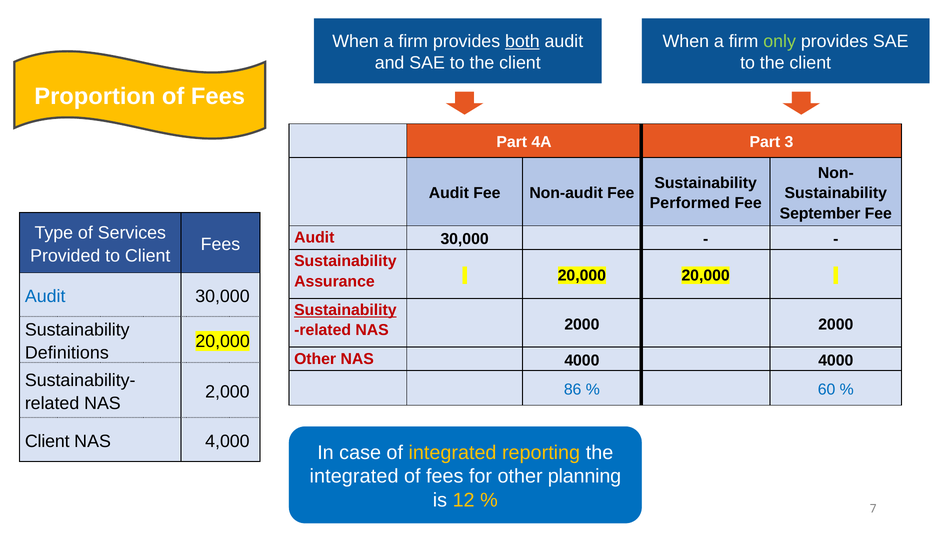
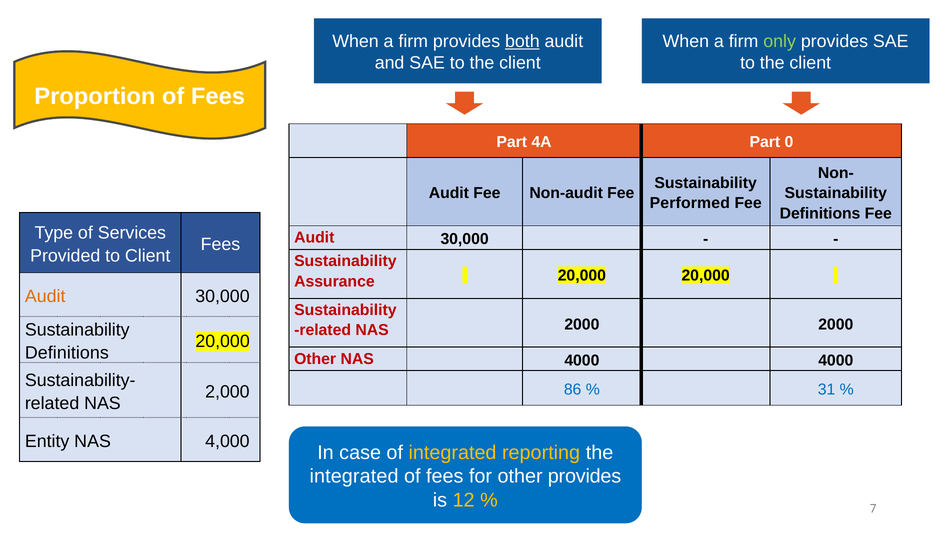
3: 3 -> 0 (789, 142)
September: September -> Definitions (820, 213)
Audit colour: blue -> orange (45, 296)
Sustainability underline: present -> none (345, 310)
60: 60 -> 31 (827, 389)
Client: Client -> Entity (47, 441)
other planning: planning -> provides (585, 476)
